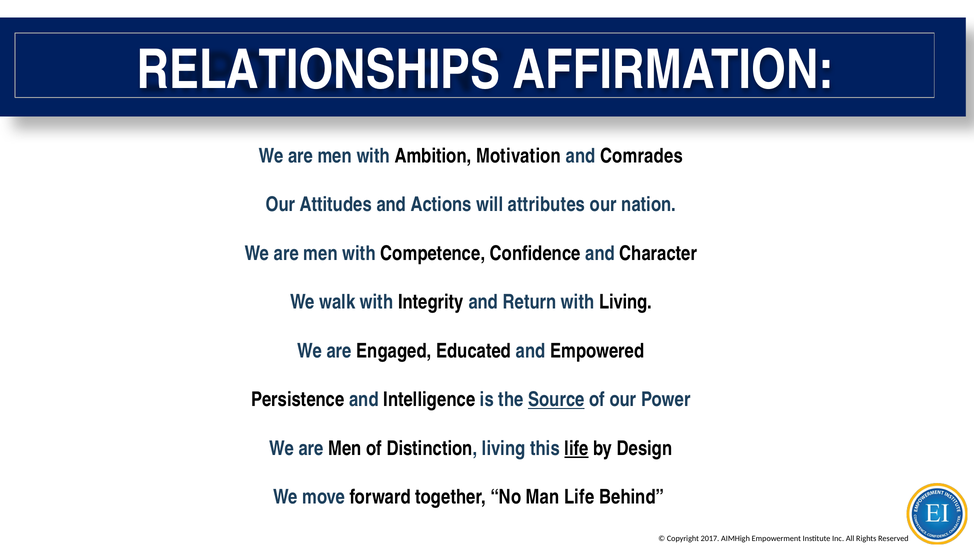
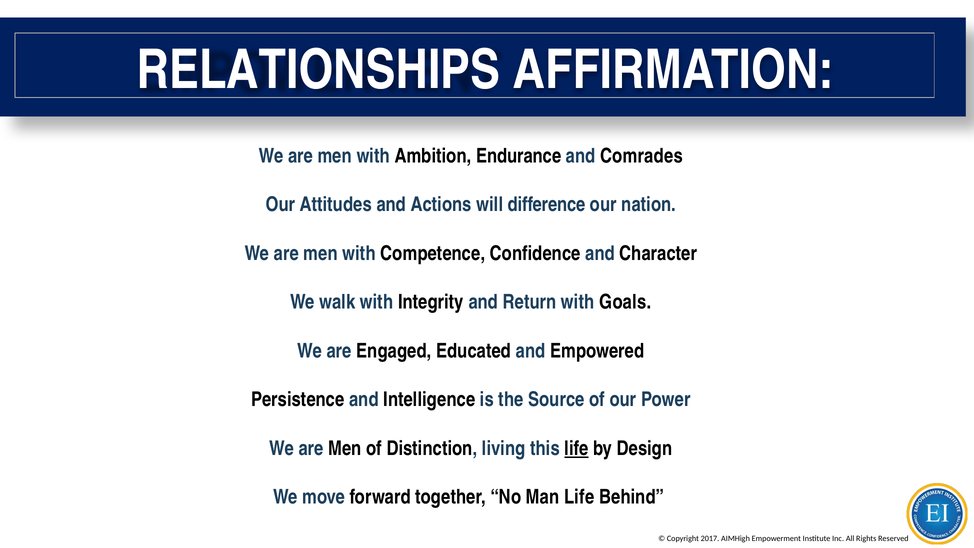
Motivation: Motivation -> Endurance (519, 156)
attributes: attributes -> difference (547, 205)
with Living: Living -> Goals (625, 302)
Source underline: present -> none (556, 400)
